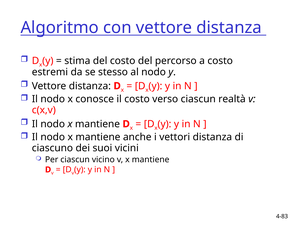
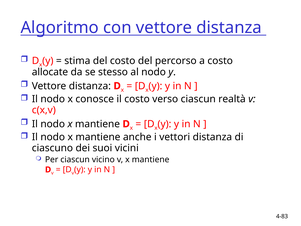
estremi: estremi -> allocate (50, 72)
